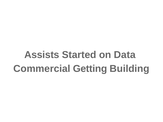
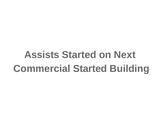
Data: Data -> Next (125, 55)
Commercial Getting: Getting -> Started (90, 69)
